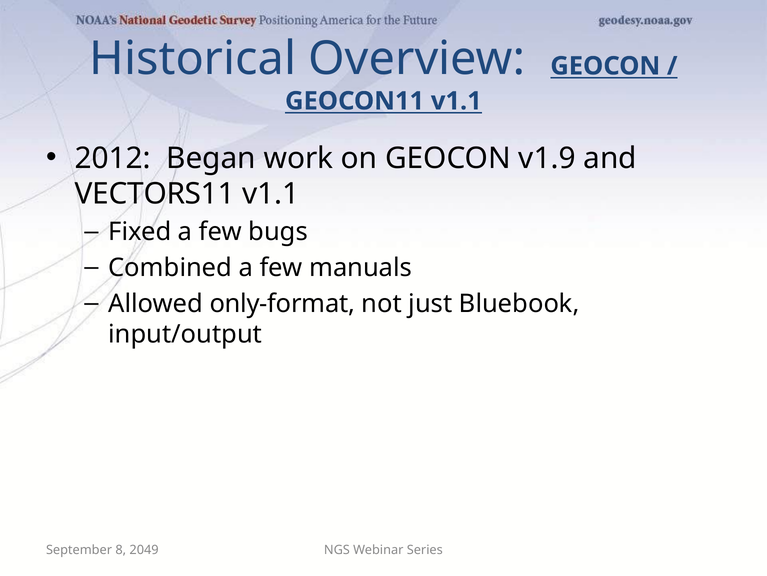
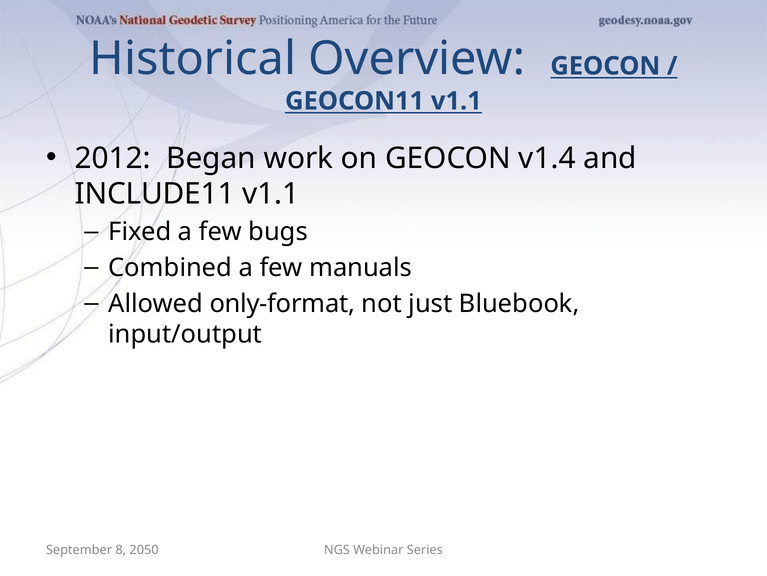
v1.9: v1.9 -> v1.4 (547, 158)
VECTORS11: VECTORS11 -> INCLUDE11 (155, 194)
2049: 2049 -> 2050 (144, 549)
